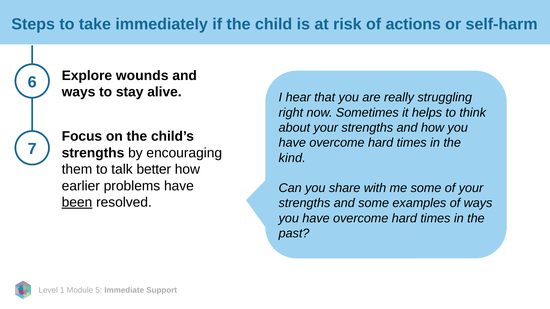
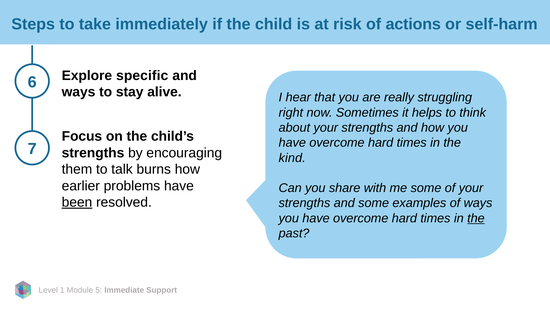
wounds: wounds -> specific (142, 76)
better: better -> burns (154, 170)
the underline: none -> present (476, 219)
